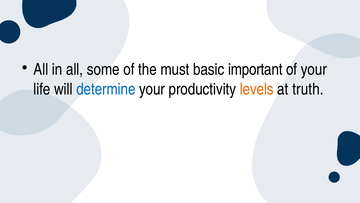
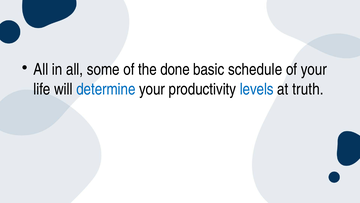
must: must -> done (175, 69)
important: important -> schedule (255, 69)
levels colour: orange -> blue (257, 89)
